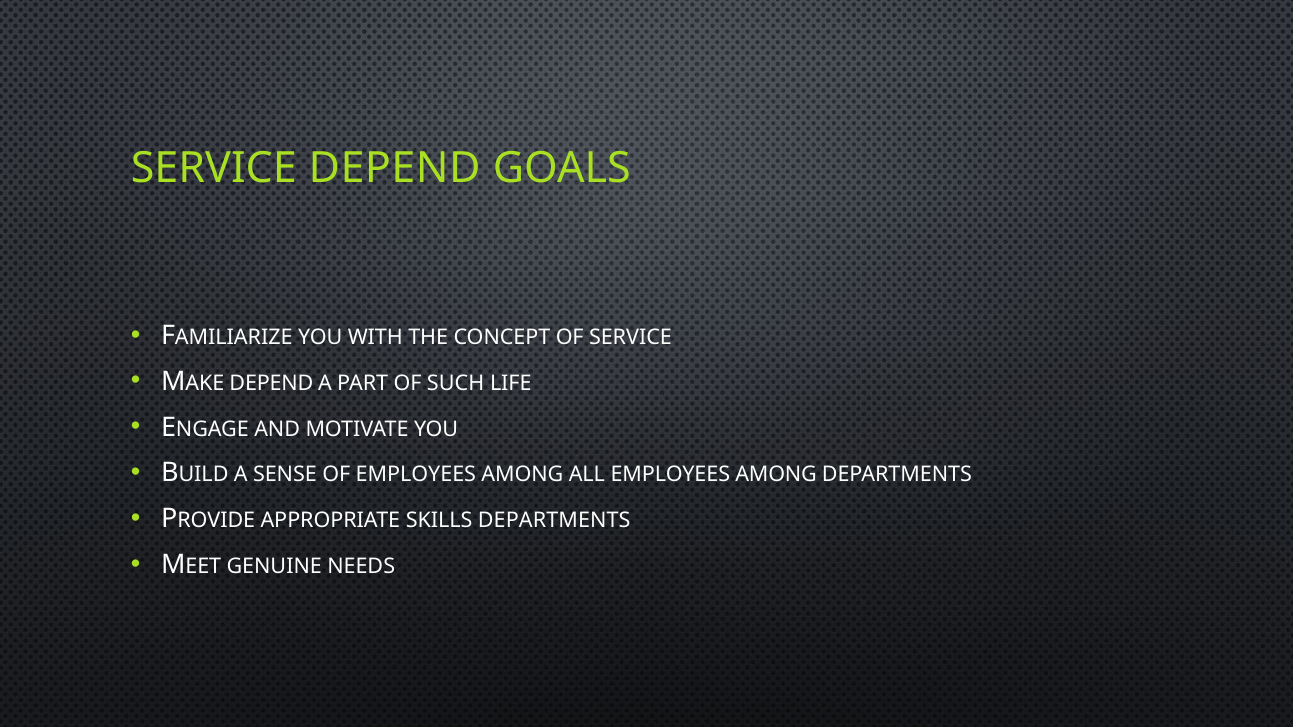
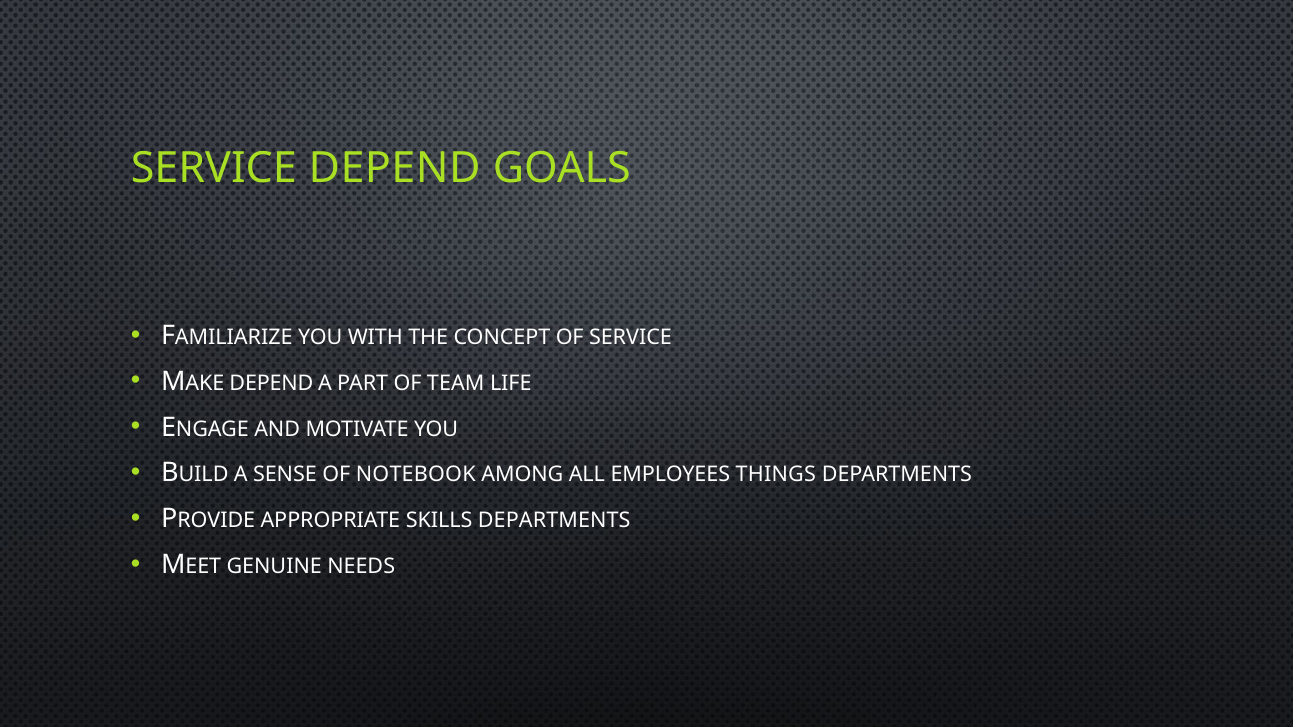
SUCH: SUCH -> TEAM (456, 383)
OF EMPLOYEES: EMPLOYEES -> NOTEBOOK (416, 475)
ALL EMPLOYEES AMONG: AMONG -> THINGS (776, 475)
